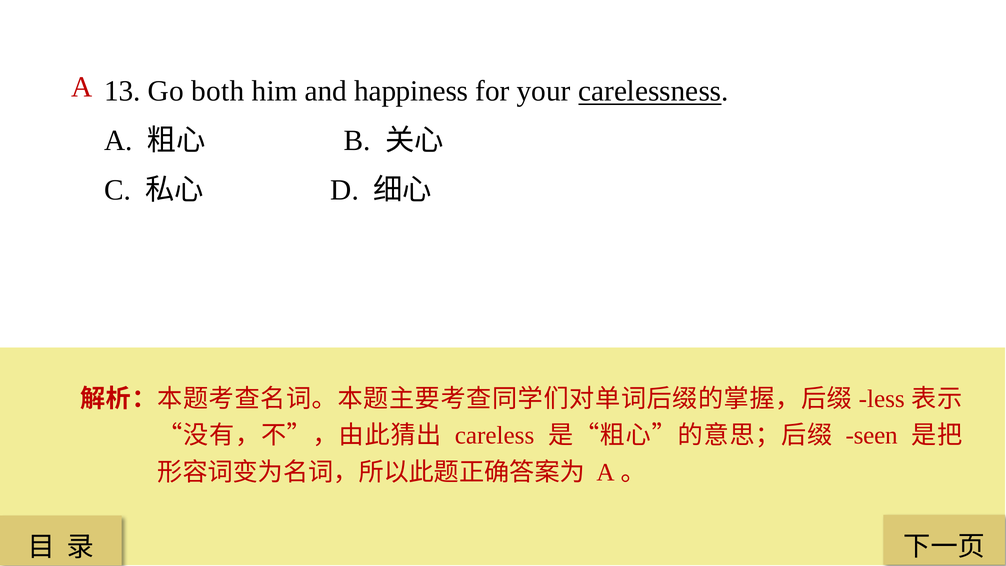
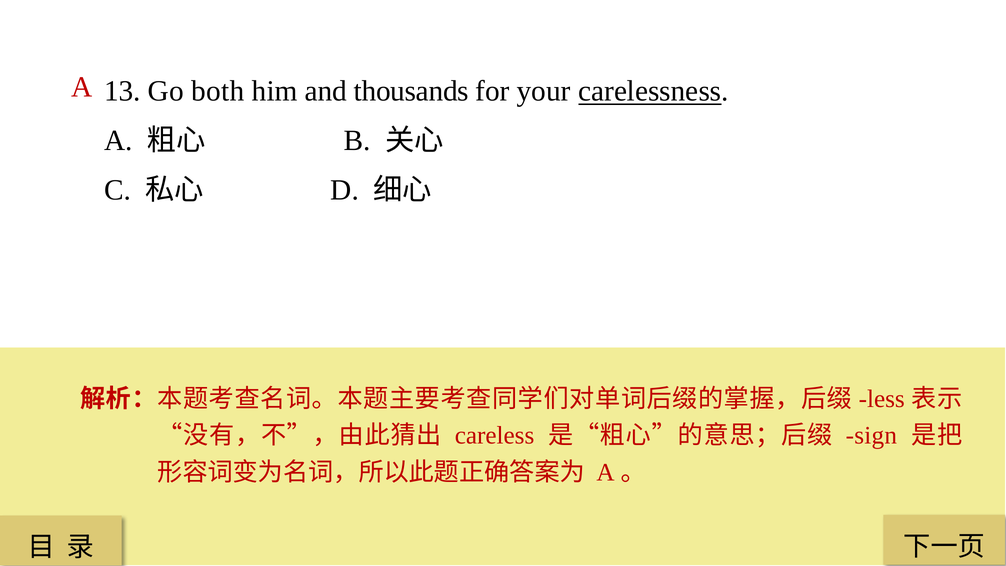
happiness: happiness -> thousands (411, 91)
seen: seen -> sign (871, 436)
